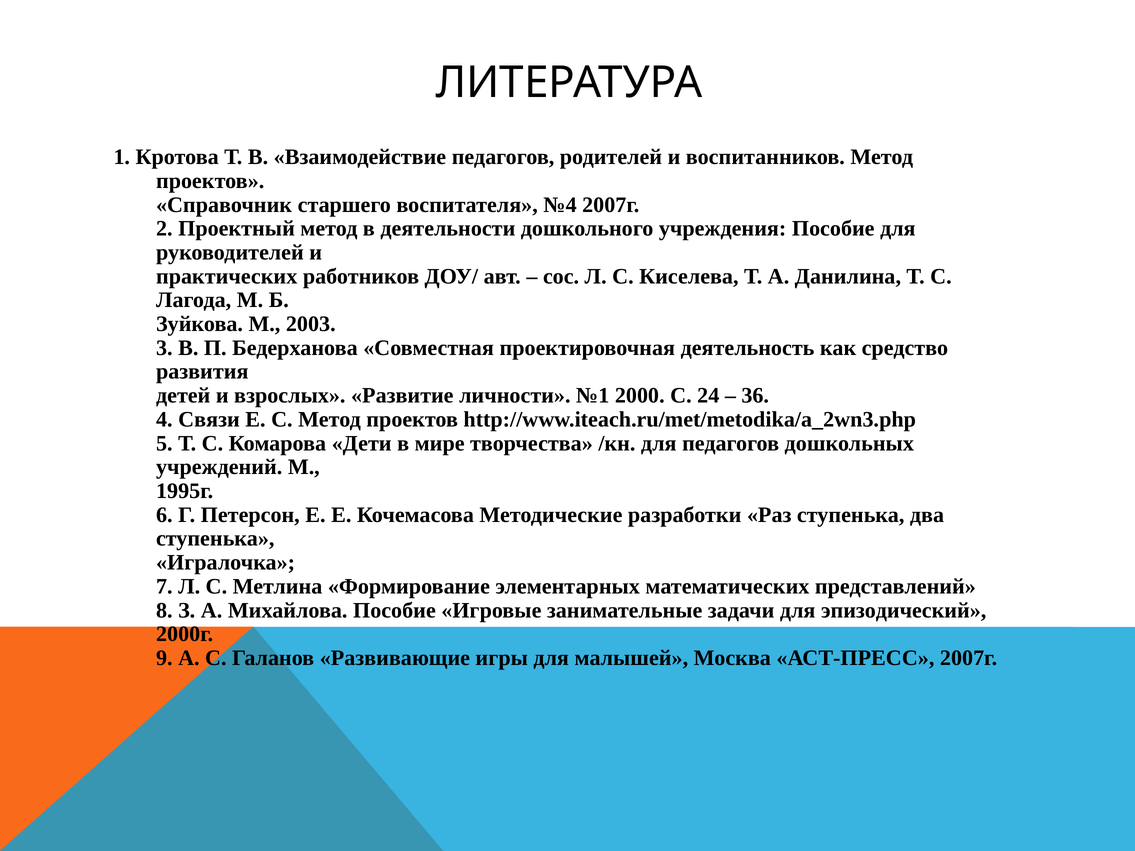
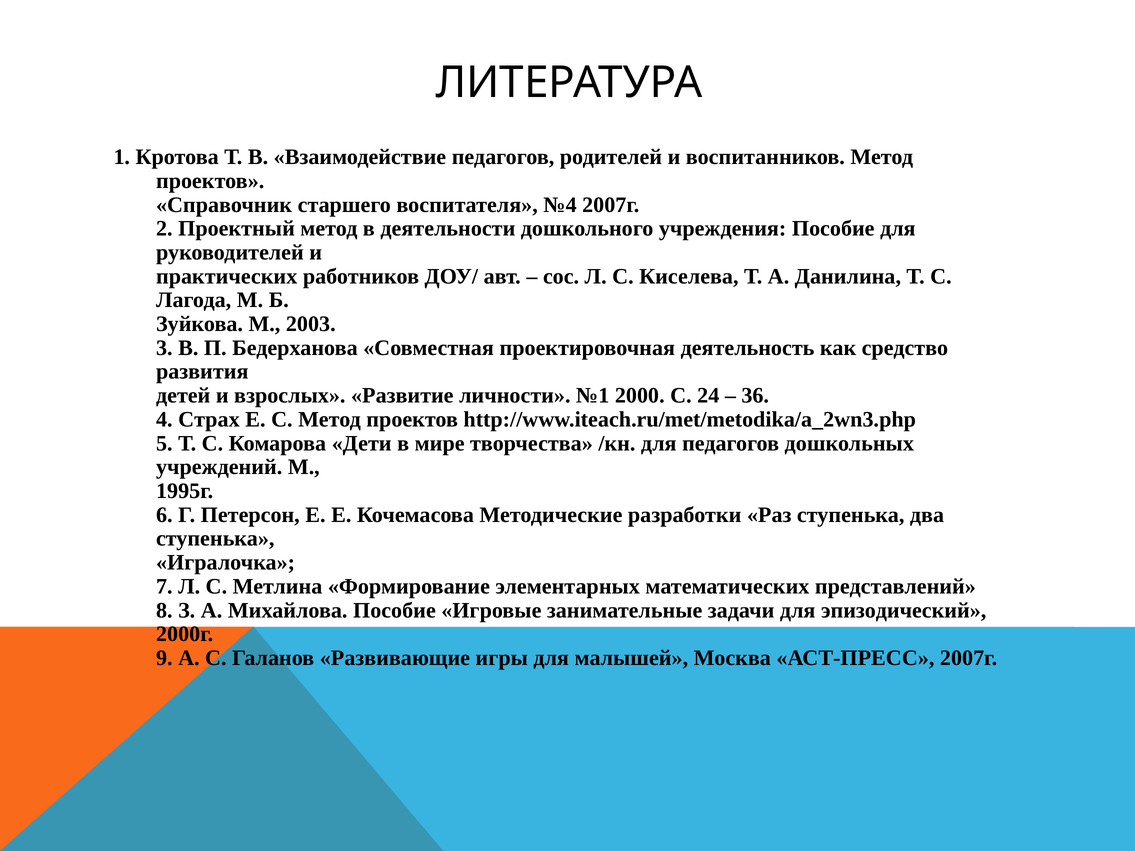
Связи: Связи -> Страх (209, 420)
